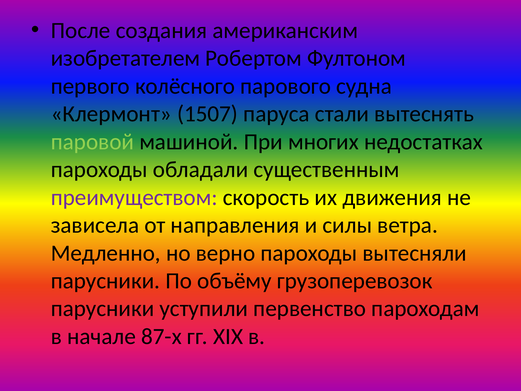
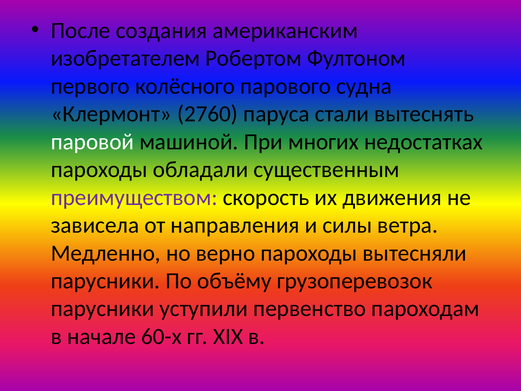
1507: 1507 -> 2760 (208, 114)
паровой colour: light green -> white (92, 142)
87-х: 87-х -> 60-х (161, 336)
